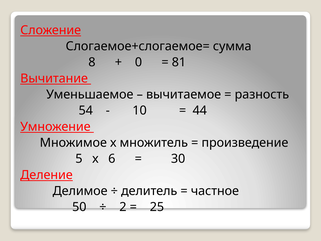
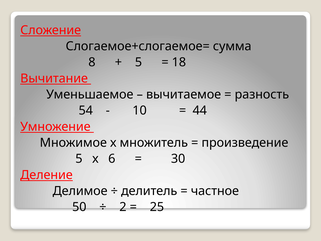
0: 0 -> 5 (138, 62)
81: 81 -> 18 (179, 62)
